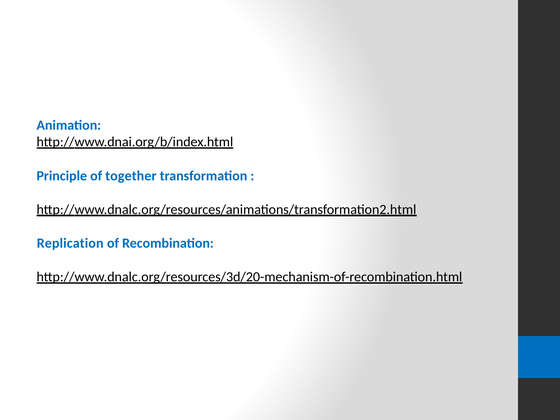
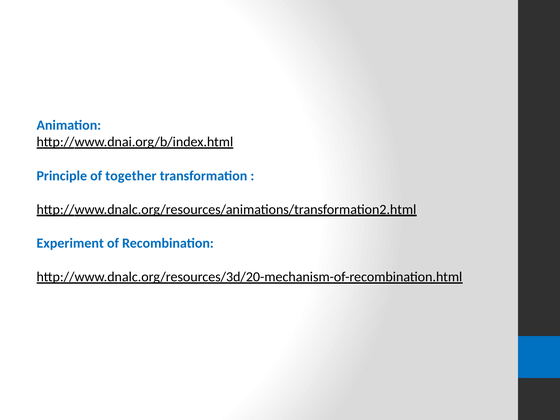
Replication: Replication -> Experiment (70, 243)
